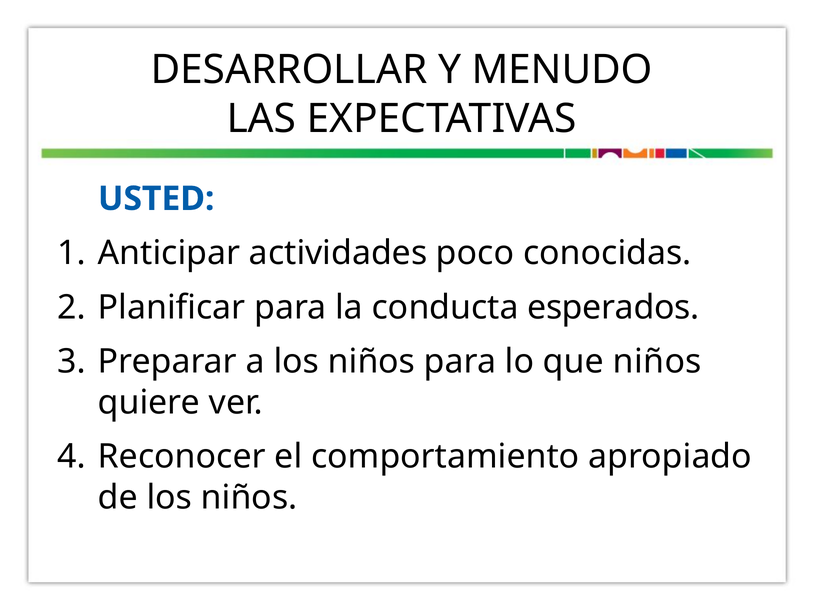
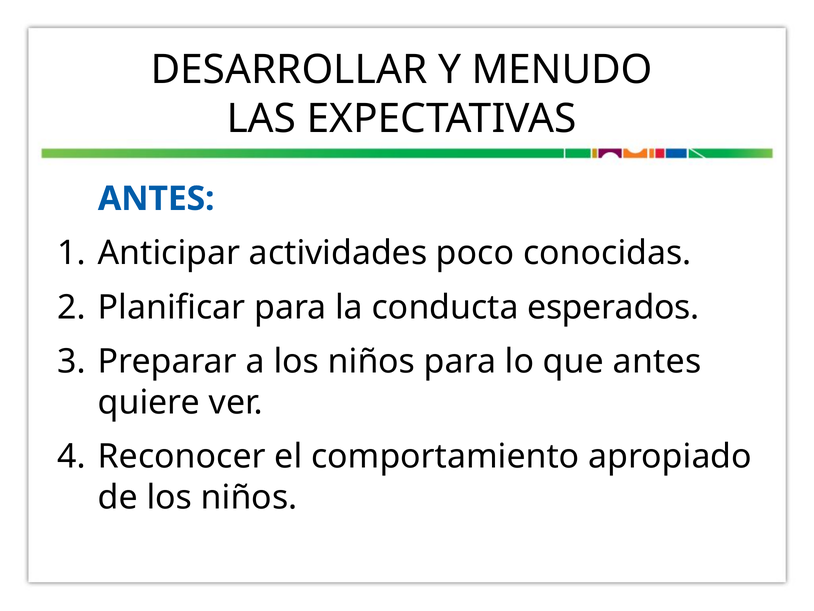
USTED: USTED -> ANTES (156, 199)
que niños: niños -> antes (657, 361)
